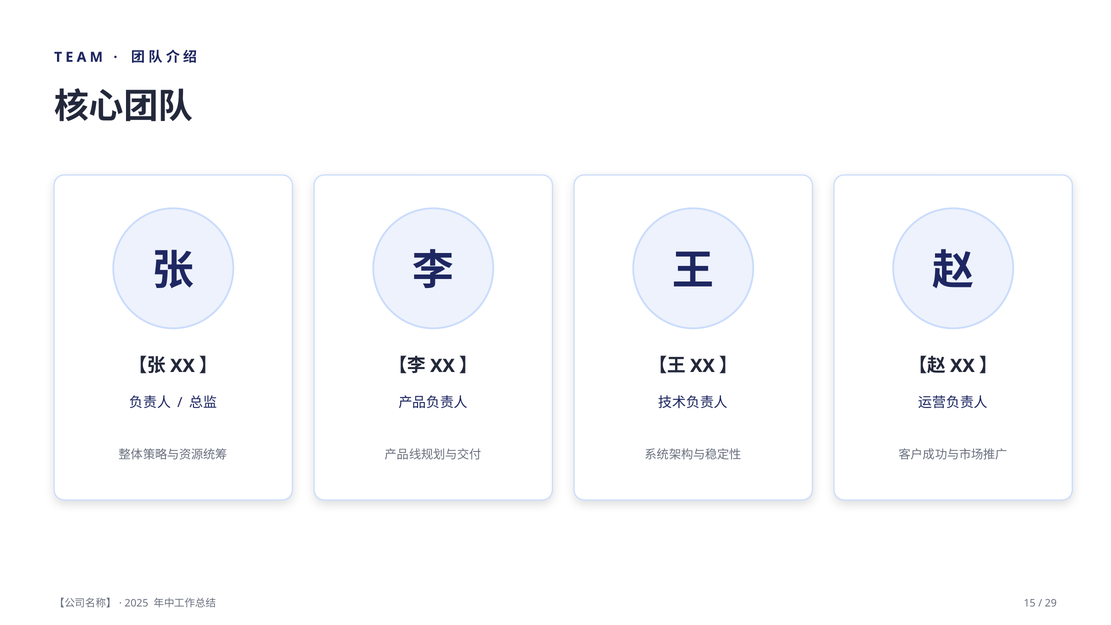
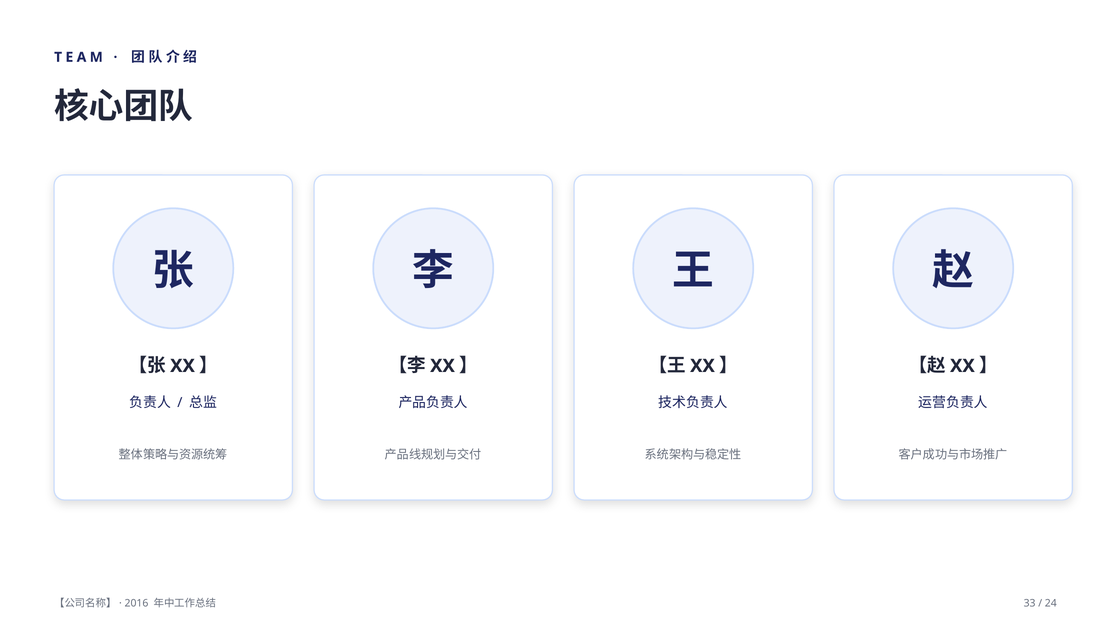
2025: 2025 -> 2016 (136, 603)
15: 15 -> 33 (1030, 603)
29: 29 -> 24 (1051, 603)
